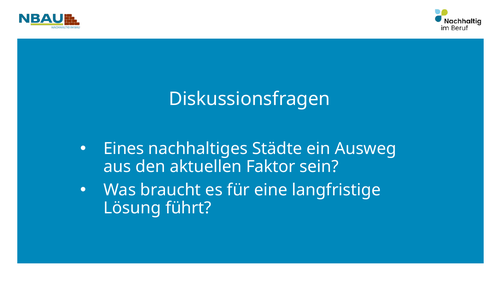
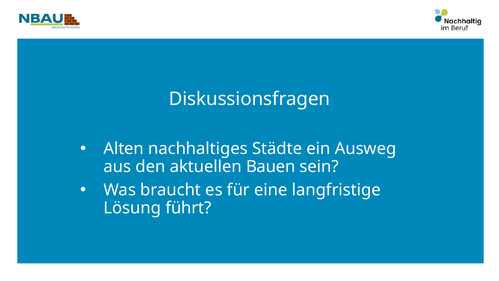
Eines: Eines -> Alten (124, 149)
Faktor: Faktor -> Bauen (271, 167)
